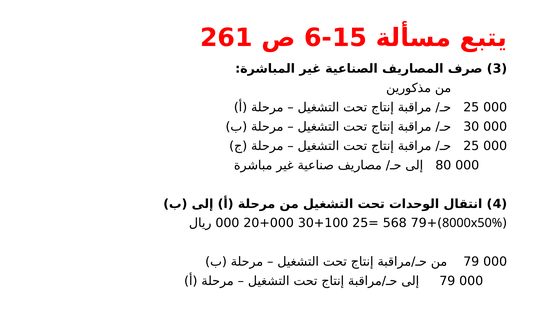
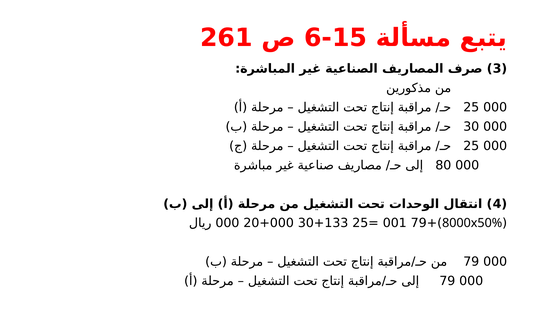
30+100: 30+100 -> 30+133 (323, 223)
568: 568 -> 001 (395, 223)
